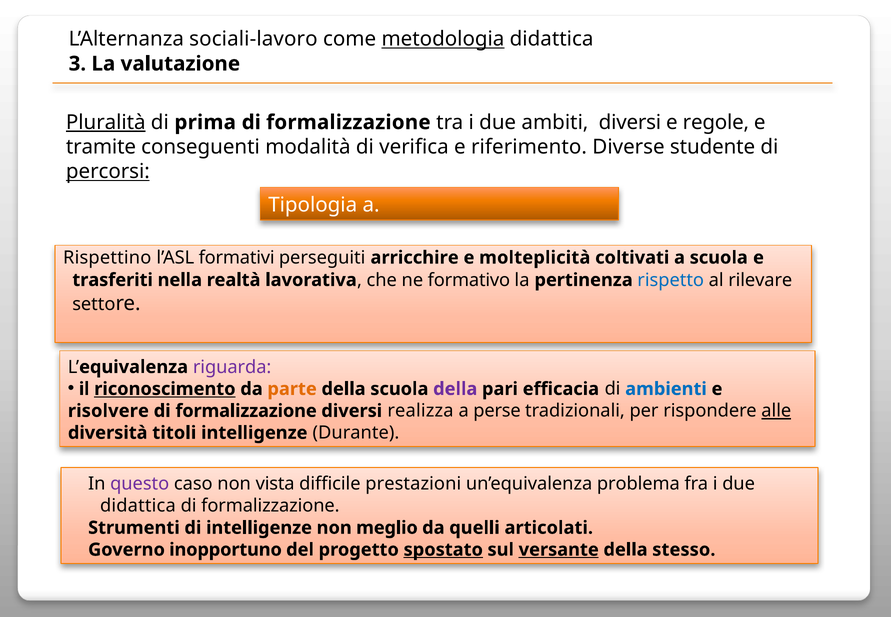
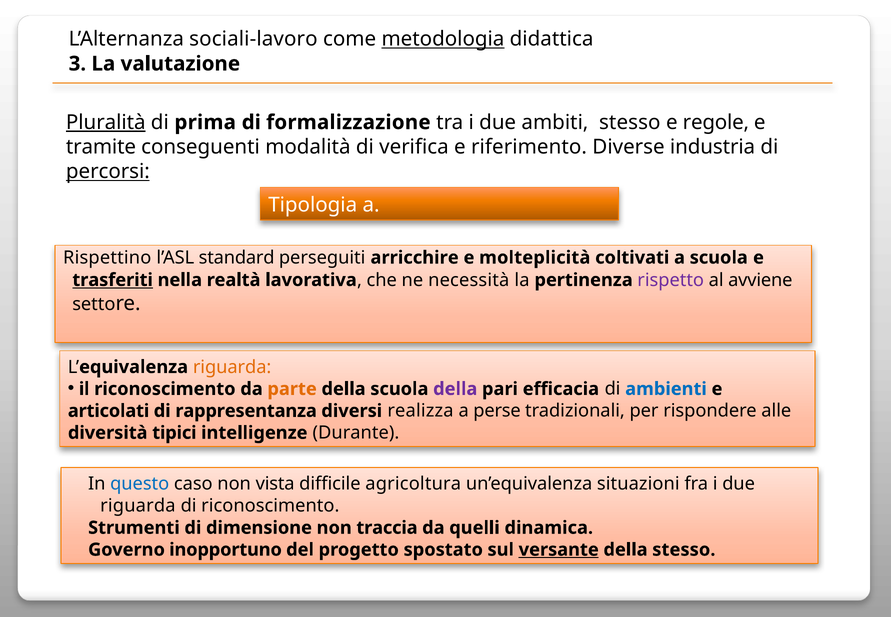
ambiti diversi: diversi -> stesso (630, 122)
studente: studente -> industria (713, 147)
formativi: formativi -> standard (237, 258)
trasferiti underline: none -> present (113, 280)
formativo: formativo -> necessità (469, 280)
rispetto colour: blue -> purple (671, 280)
rilevare: rilevare -> avviene (760, 280)
riguarda colour: purple -> orange (232, 367)
riconoscimento underline: present -> none (165, 389)
risolvere: risolvere -> articolati (109, 411)
formalizzazione: formalizzazione -> rappresentanza (246, 411)
alle underline: present -> none (776, 411)
titoli: titoli -> tipici (174, 433)
questo colour: purple -> blue (140, 484)
prestazioni: prestazioni -> agricoltura (413, 484)
problema: problema -> situazioni (638, 484)
didattica: didattica -> riguarda (138, 506)
formalizzazione: formalizzazione -> riconoscimento (270, 506)
di intelligenze: intelligenze -> dimensione (259, 528)
meglio: meglio -> traccia (387, 528)
articolati: articolati -> dinamica (549, 528)
spostato underline: present -> none (443, 550)
